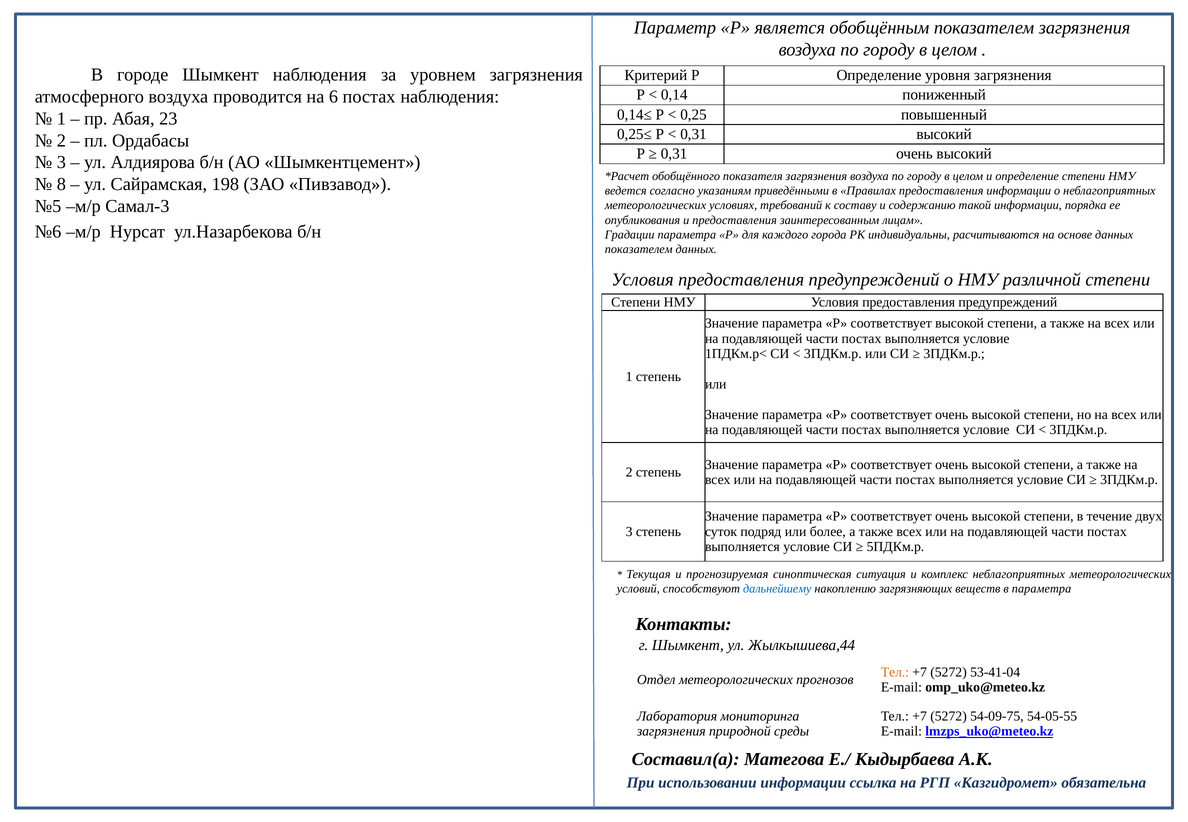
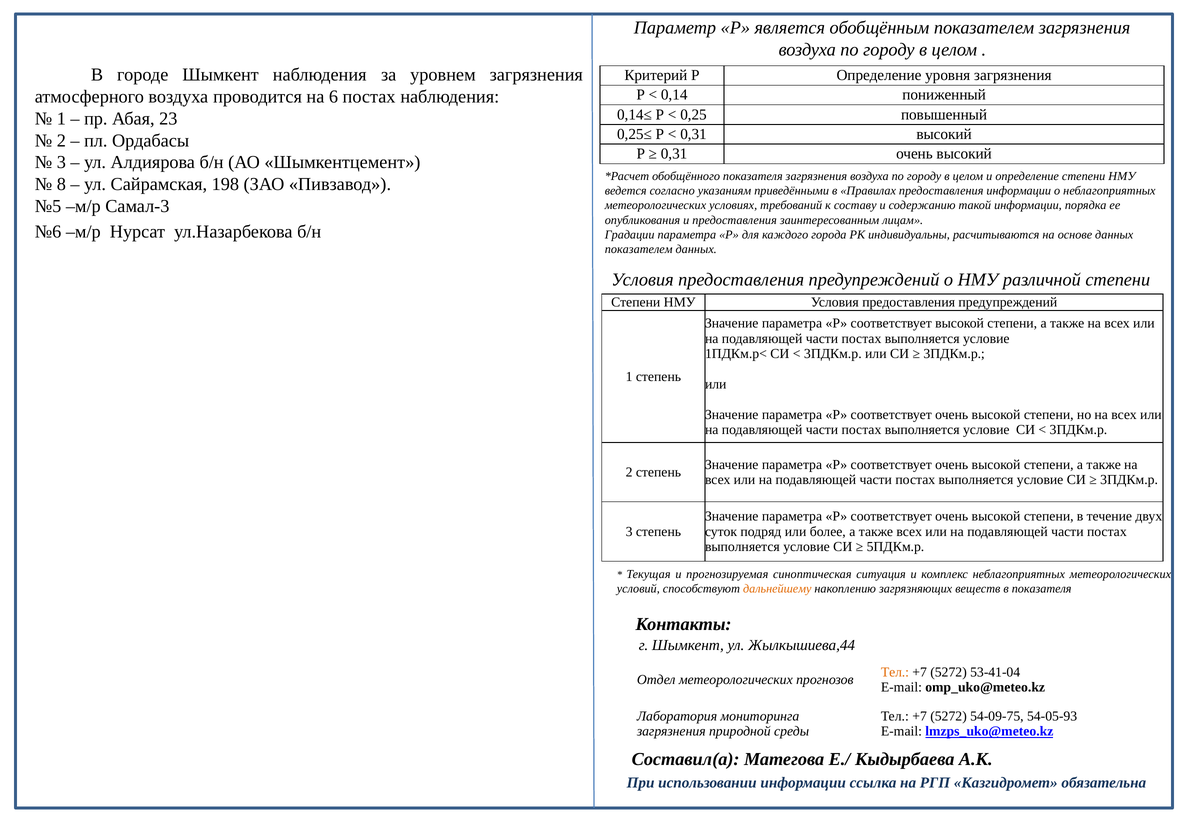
дальнейшему colour: blue -> orange (777, 589)
в параметра: параметра -> показателя (1042, 589)
54-05-55: 54-05-55 -> 54-05-93 (1052, 717)
